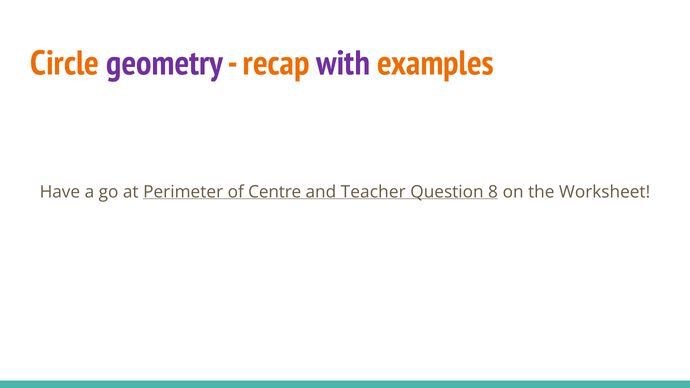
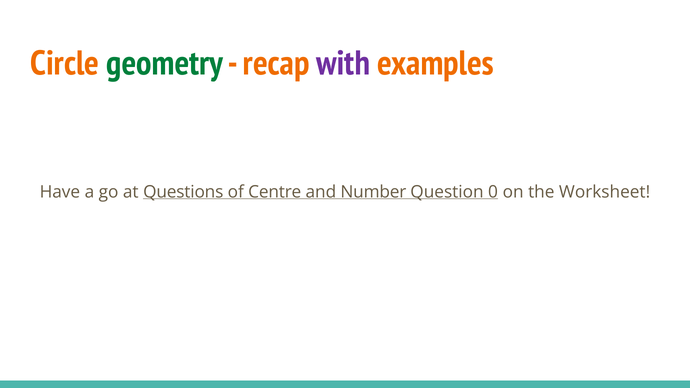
geometry colour: purple -> green (165, 64)
Perimeter: Perimeter -> Questions (183, 192)
Teacher: Teacher -> Number (373, 192)
8: 8 -> 0 (493, 192)
